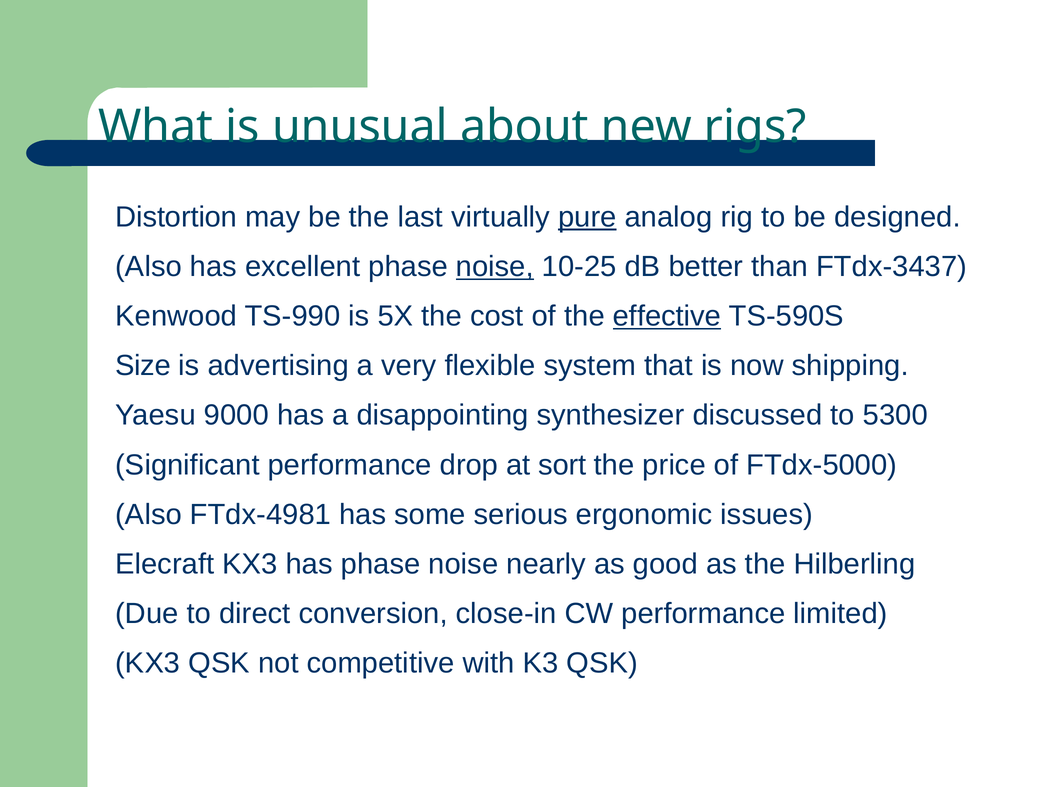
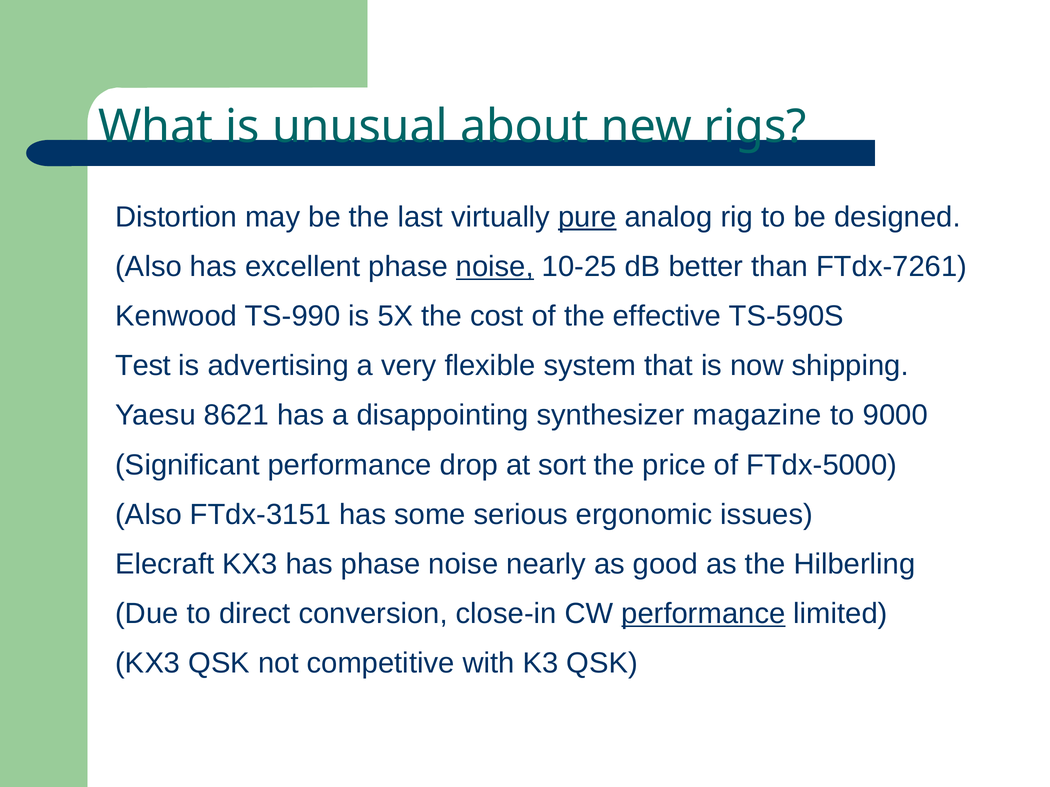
FTdx-3437: FTdx-3437 -> FTdx-7261 (892, 267)
effective underline: present -> none (667, 316)
Size: Size -> Test (143, 366)
9000: 9000 -> 8621 (236, 416)
discussed: discussed -> magazine (757, 416)
5300: 5300 -> 9000 (895, 416)
FTdx-4981: FTdx-4981 -> FTdx-3151 (260, 515)
performance underline: none -> present (703, 614)
